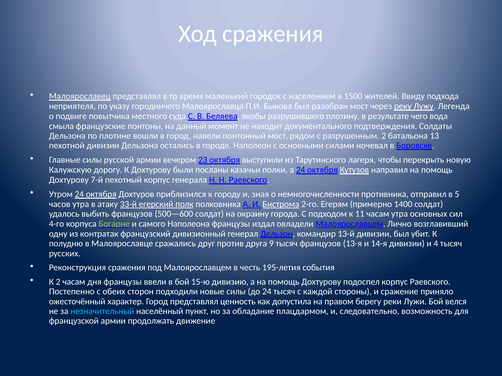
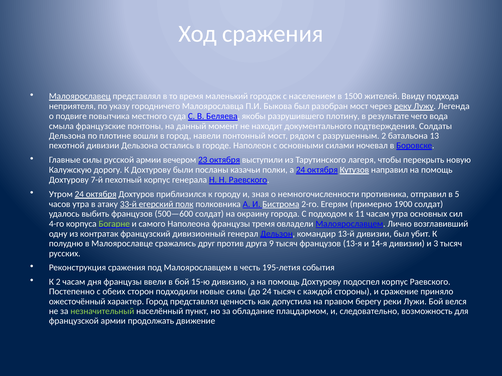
1400: 1400 -> 1900 (403, 204)
издал: издал -> тремя (263, 224)
4: 4 -> 3 (436, 244)
незначительный colour: light blue -> light green (102, 312)
